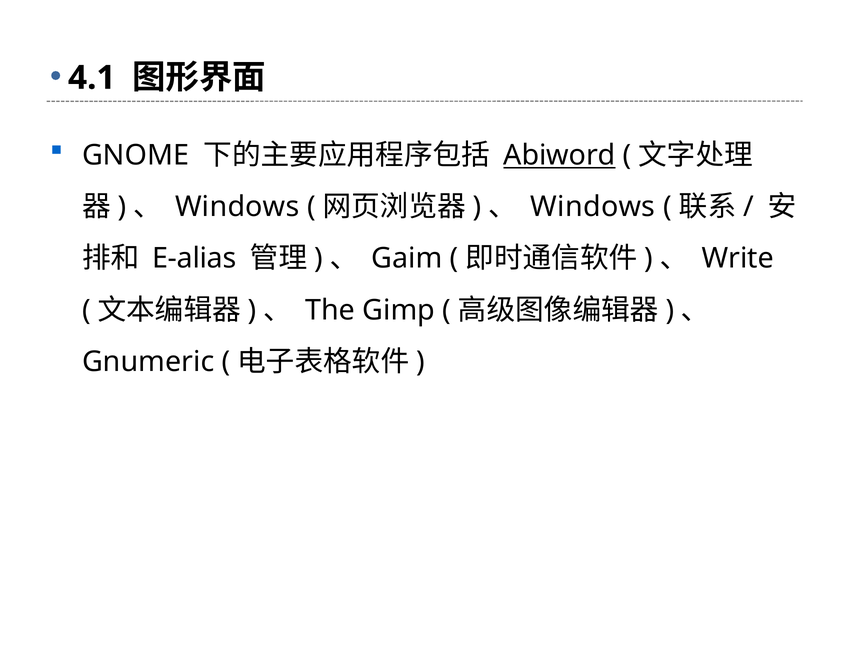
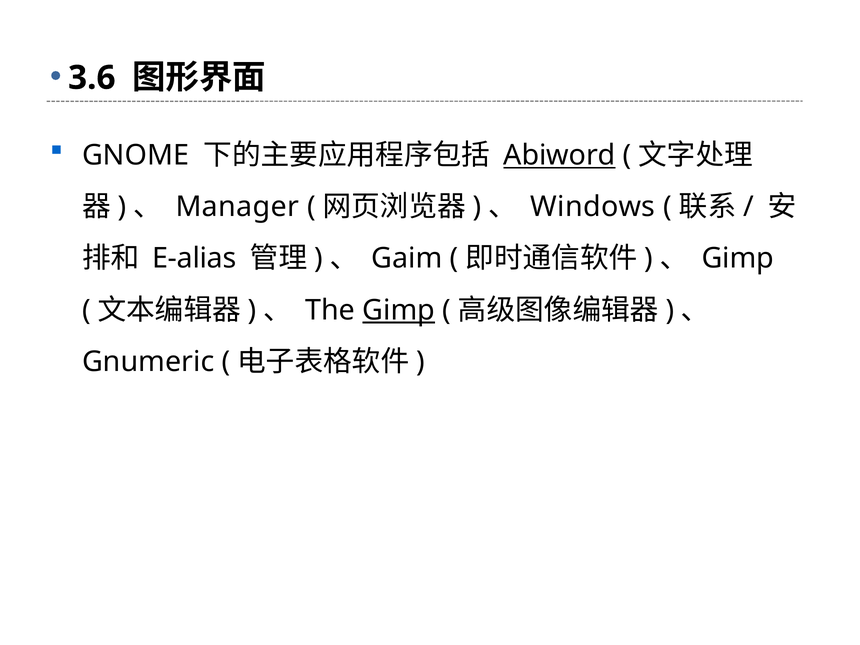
4.1: 4.1 -> 3.6 (92, 78)
Windows: Windows -> Manager (237, 207)
Write: Write -> Gimp (738, 259)
Gimp underline: none -> present (399, 310)
